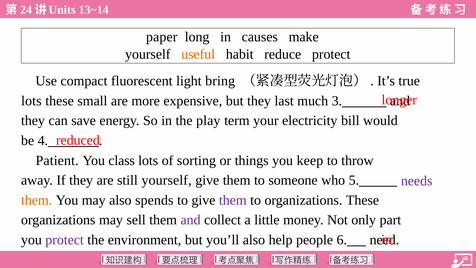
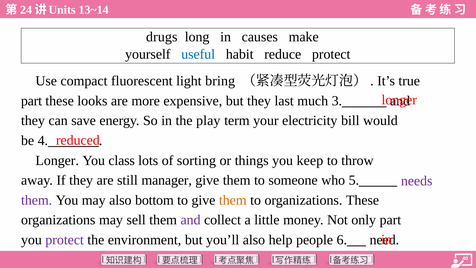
paper: paper -> drugs (162, 37)
useful colour: orange -> blue (198, 54)
lots: lots -> part (31, 101)
small: small -> looks (92, 101)
Patient: Patient -> Longer (57, 160)
still yourself: yourself -> manager (167, 180)
them colour: orange -> purple (37, 200)
spends: spends -> bottom (154, 200)
them colour: purple -> orange (233, 200)
